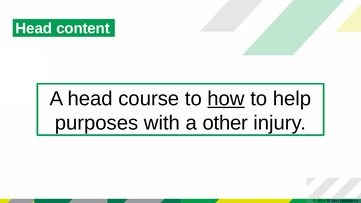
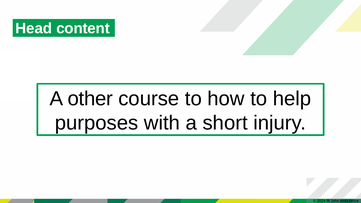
A head: head -> other (90, 99)
how underline: present -> none (226, 99)
other: other -> short (225, 123)
